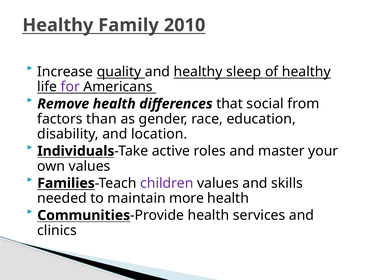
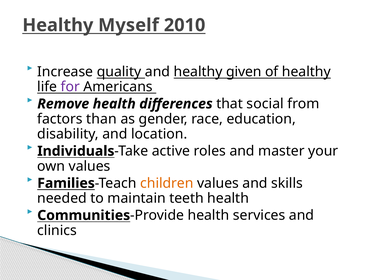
Family: Family -> Myself (128, 25)
sleep: sleep -> given (244, 72)
children colour: purple -> orange (167, 183)
more: more -> teeth (187, 198)
